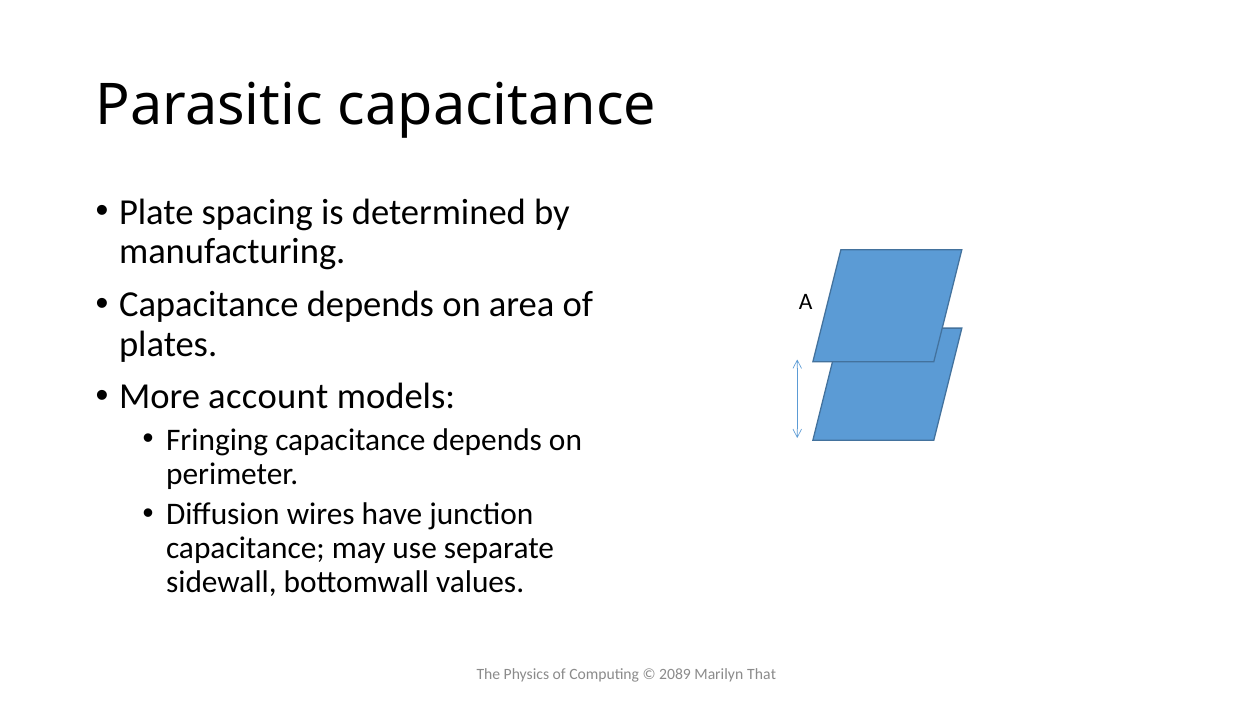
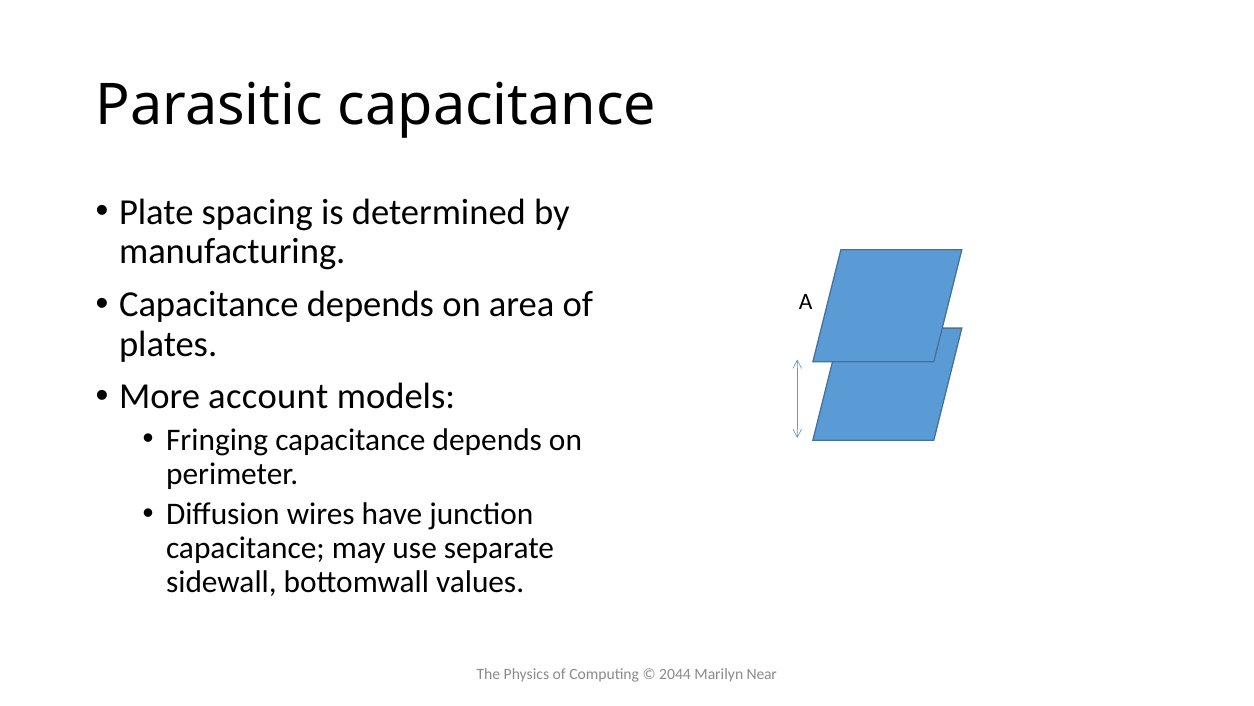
2089: 2089 -> 2044 (675, 673)
That: That -> Near (762, 673)
